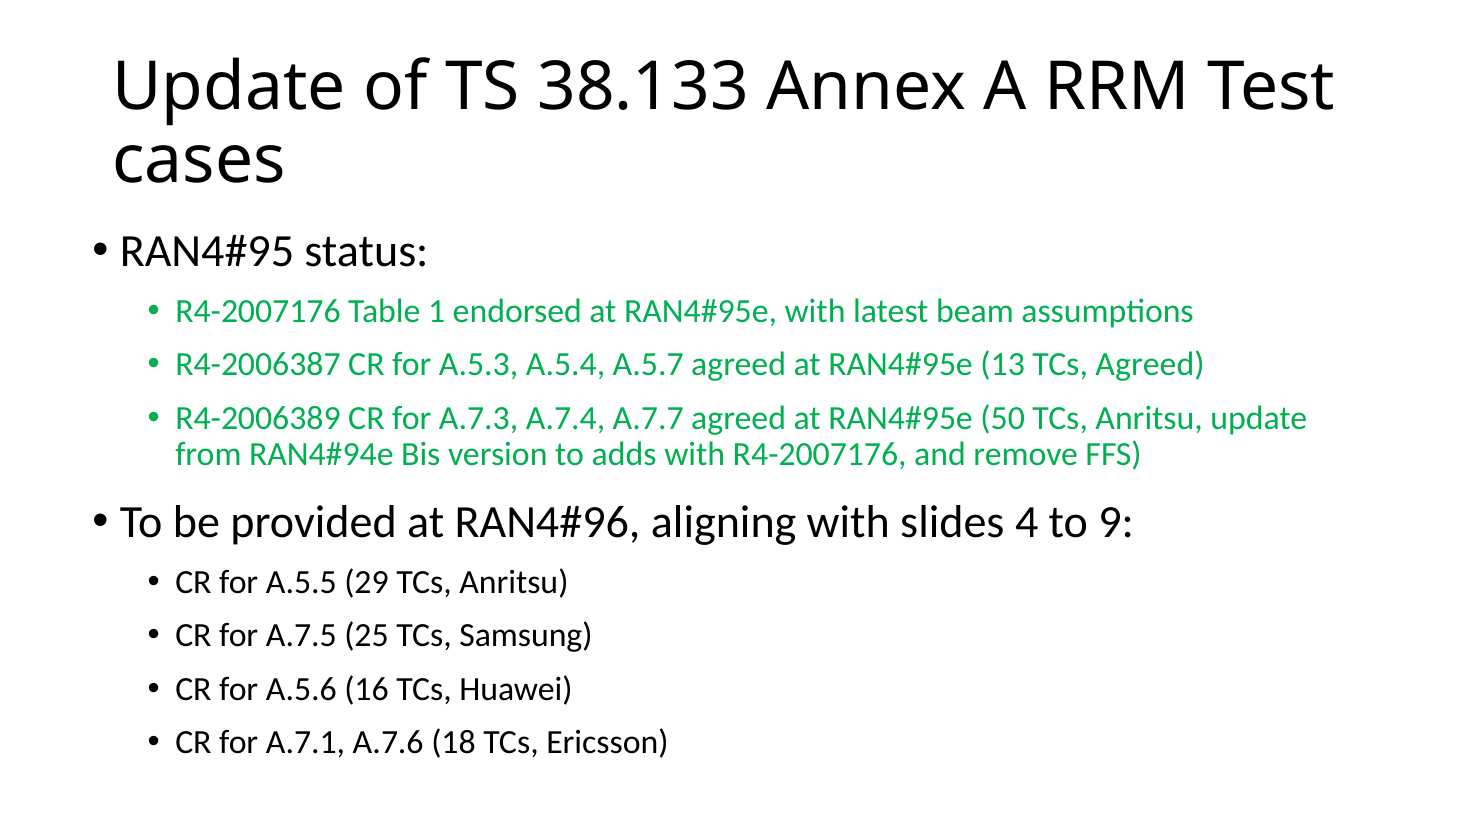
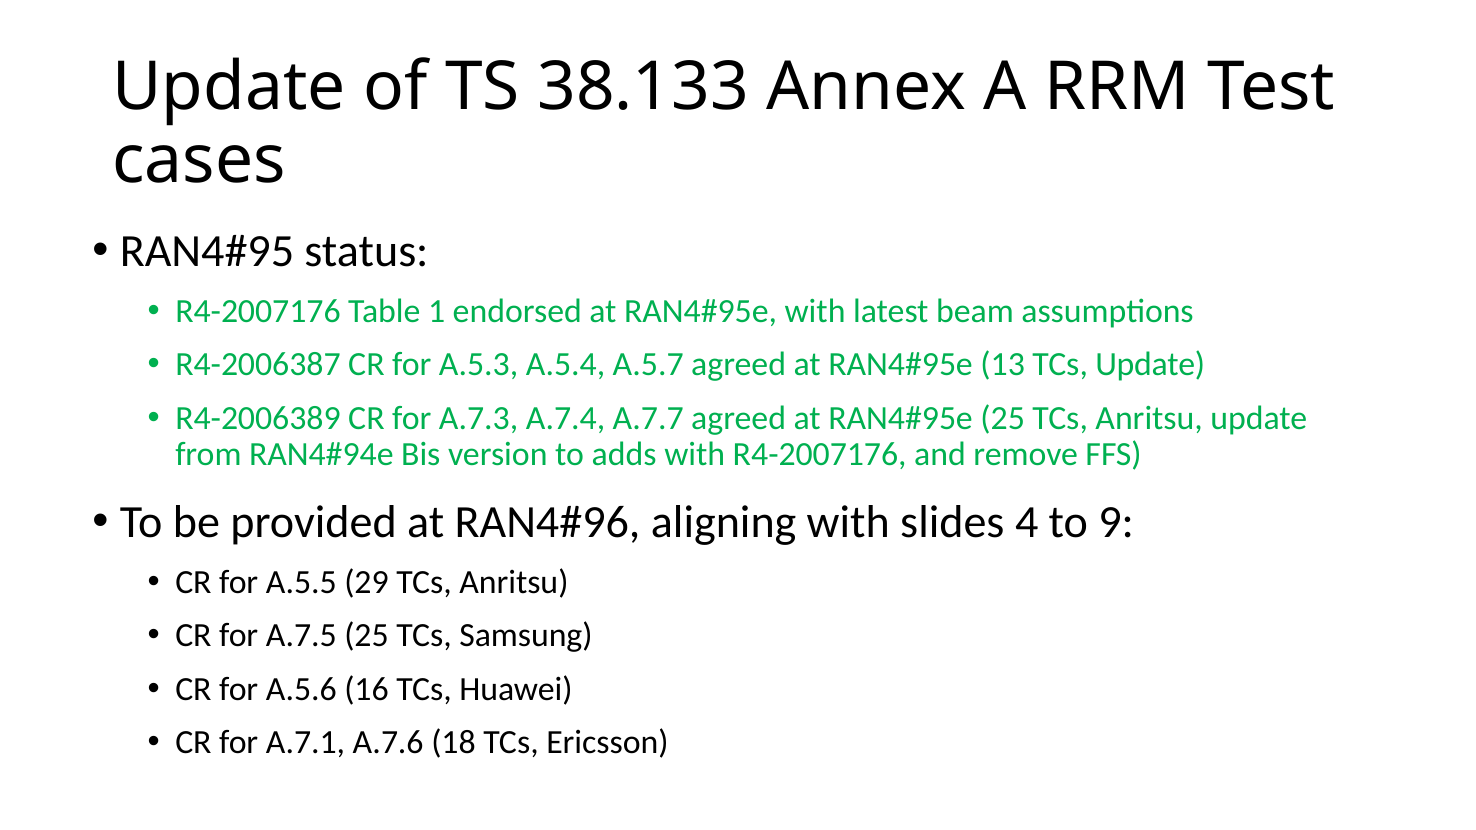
TCs Agreed: Agreed -> Update (1150, 365)
50: 50 -> 25 (1003, 418)
